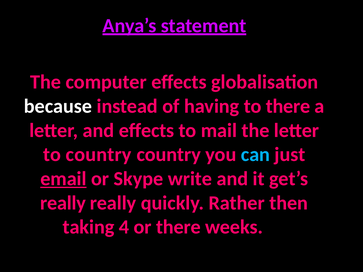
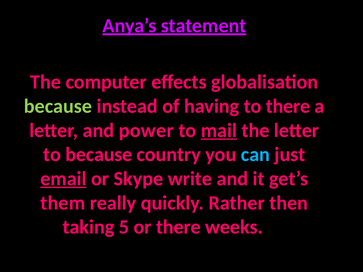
because colour: white -> light green (58, 106)
and effects: effects -> power (146, 130)
mail underline: none -> present (219, 130)
to country: country -> because (99, 155)
really: really -> them (63, 203)
4: 4 -> 5 (124, 227)
